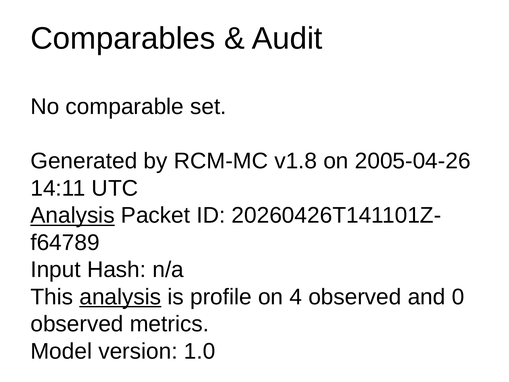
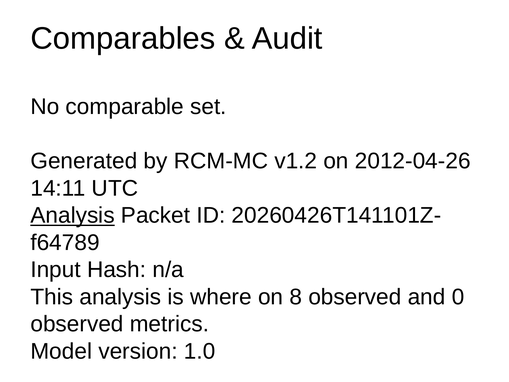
v1.8: v1.8 -> v1.2 (296, 161)
2005-04-26: 2005-04-26 -> 2012-04-26 (413, 161)
analysis underline: present -> none (120, 297)
profile: profile -> where (221, 297)
4: 4 -> 8 (296, 297)
